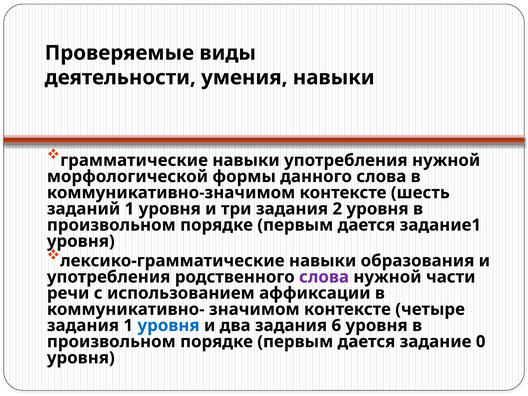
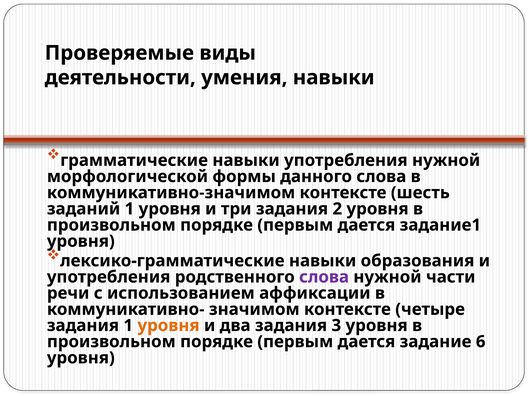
уровня colour: blue -> orange (169, 325)
6: 6 -> 3 (336, 325)
0: 0 -> 6 (481, 342)
